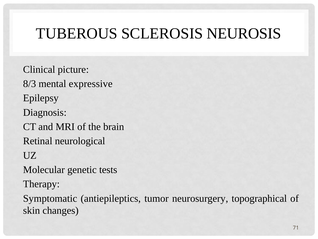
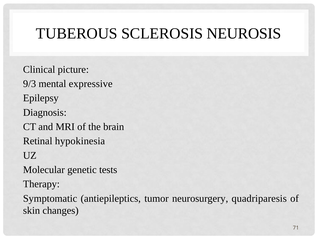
8/3: 8/3 -> 9/3 (30, 84)
neurological: neurological -> hypokinesia (80, 141)
topographical: topographical -> quadriparesis (259, 198)
